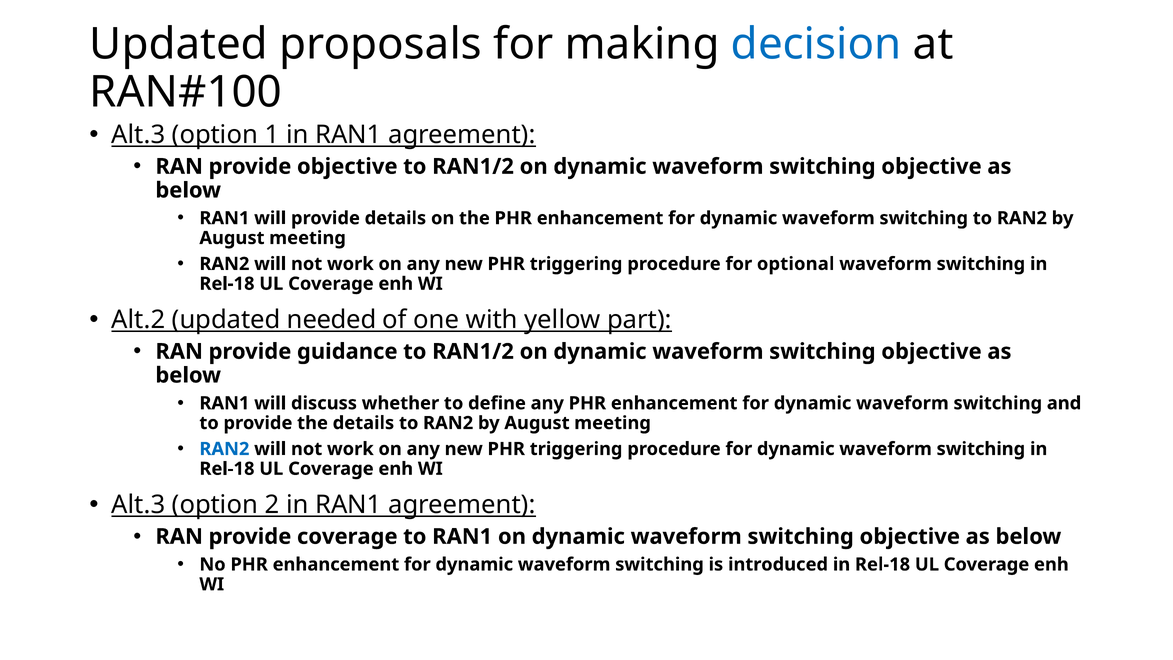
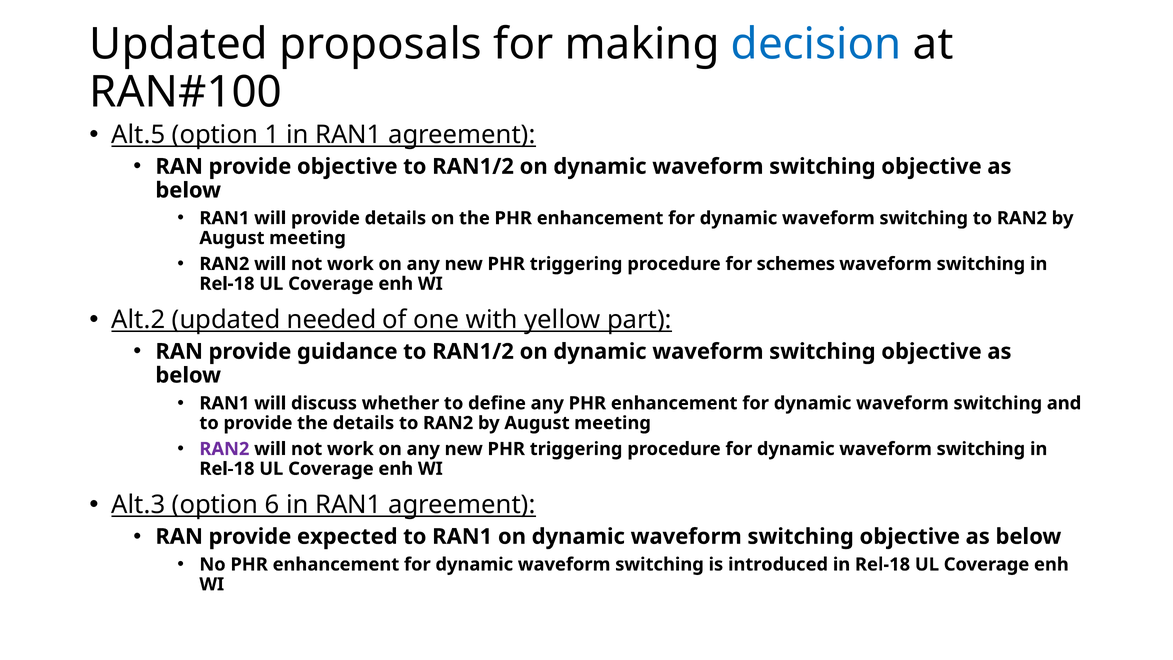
Alt.3: Alt.3 -> Alt.5 (138, 135)
optional: optional -> schemes (796, 264)
RAN2 colour: blue -> purple (224, 449)
2: 2 -> 6 (272, 505)
provide coverage: coverage -> expected (347, 536)
